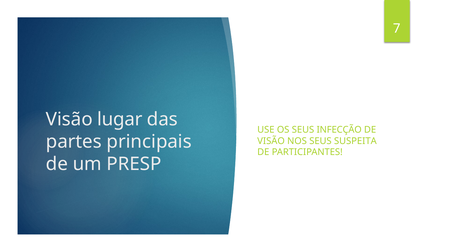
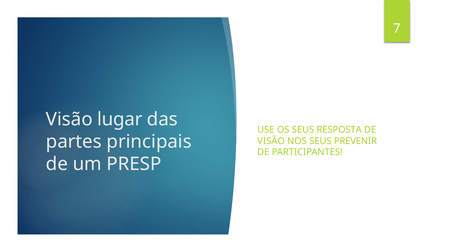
INFECÇÃO: INFECÇÃO -> RESPOSTA (339, 130)
SUSPEITA: SUSPEITA -> PREVENIR (355, 141)
